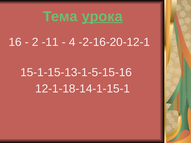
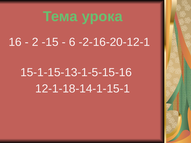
урока underline: present -> none (102, 17)
-11: -11 -> -15 (50, 42)
4: 4 -> 6 (72, 42)
